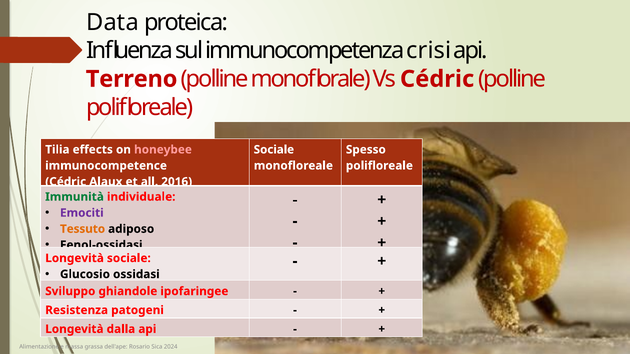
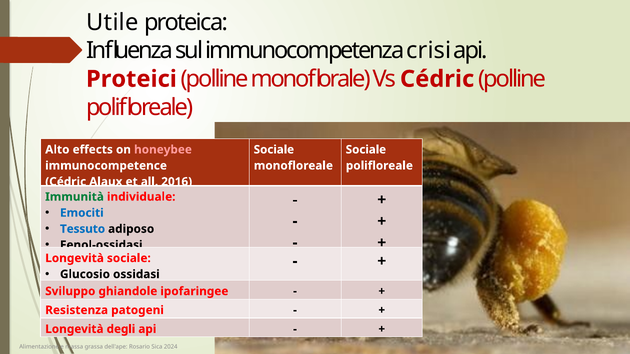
Data: Data -> Utile (113, 22)
Terreno: Terreno -> Proteici (131, 79)
Tilia: Tilia -> Alto (57, 150)
Spesso: Spesso -> Sociale (366, 150)
Emociti colour: purple -> blue (82, 213)
Tessuto colour: orange -> blue (83, 229)
dalla: dalla -> degli (121, 329)
